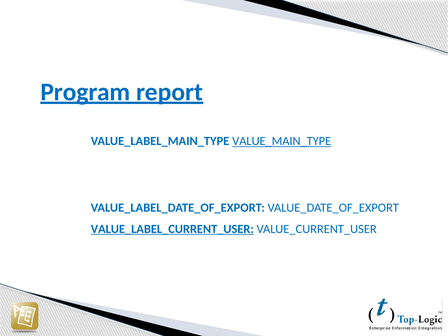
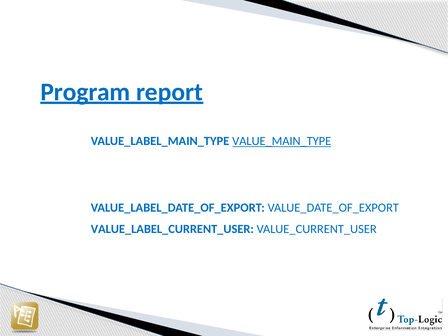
VALUE_LABEL_CURRENT_USER underline: present -> none (172, 229)
